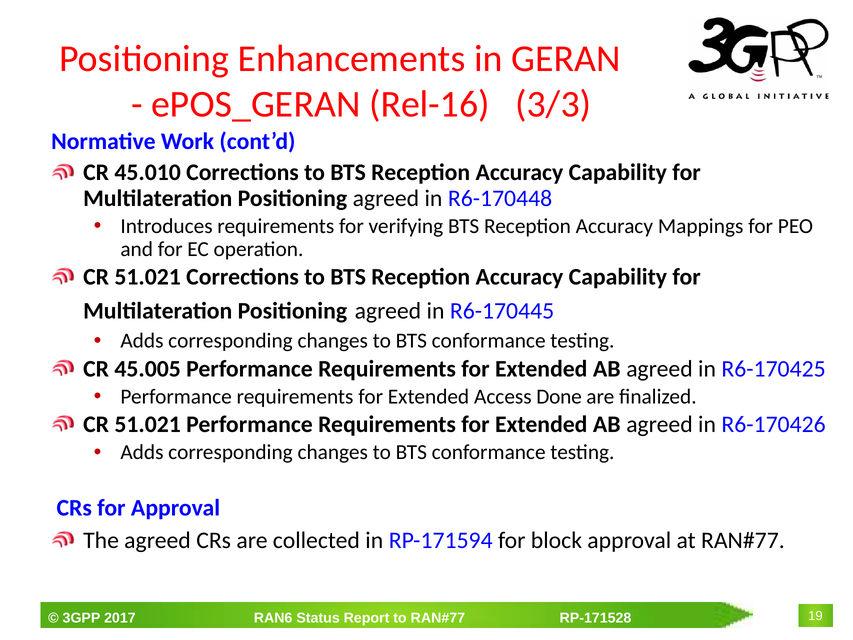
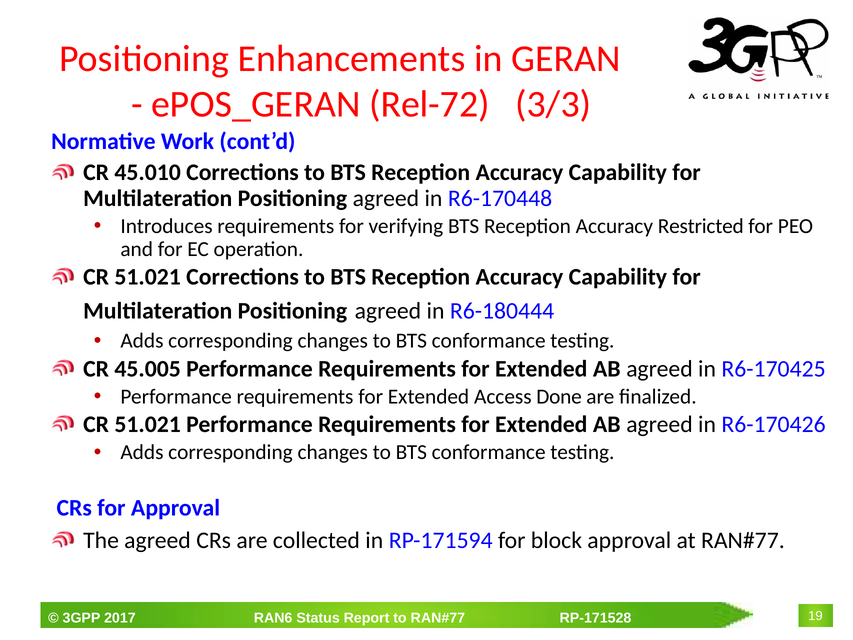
Rel-16: Rel-16 -> Rel-72 (429, 104)
Mappings: Mappings -> Restricted (701, 226)
R6-170445: R6-170445 -> R6-180444 (502, 311)
